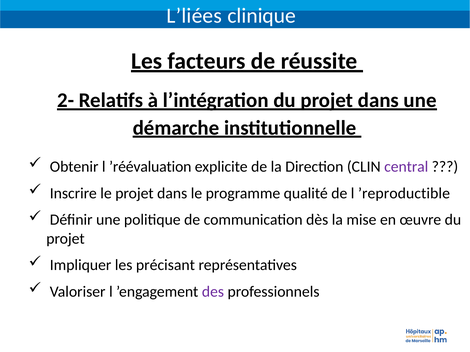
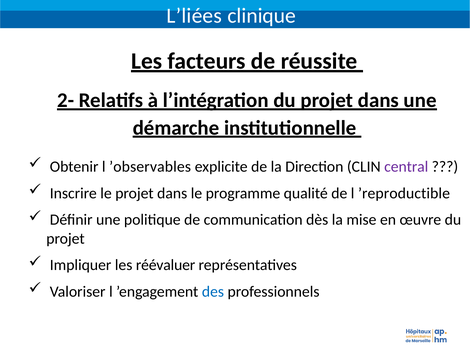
’réévaluation: ’réévaluation -> ’observables (150, 167)
précisant: précisant -> réévaluer (166, 266)
des colour: purple -> blue (213, 292)
